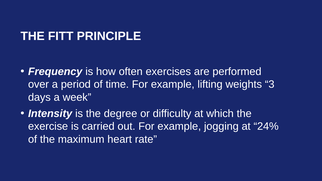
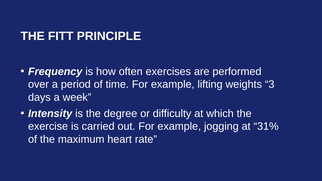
24%: 24% -> 31% (266, 127)
